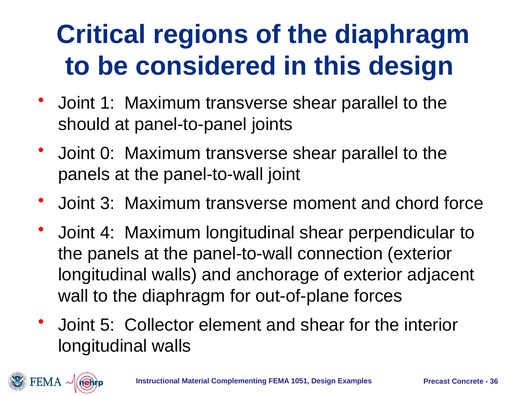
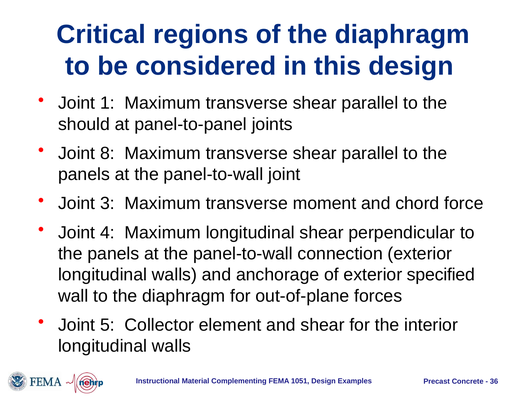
0: 0 -> 8 (107, 153)
adjacent: adjacent -> specified (441, 275)
